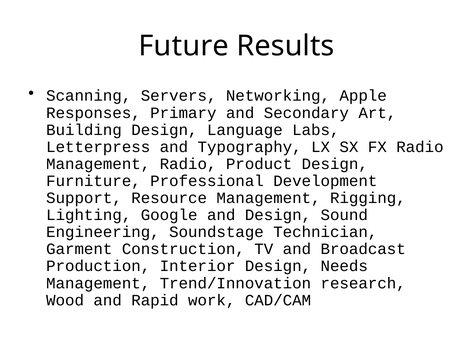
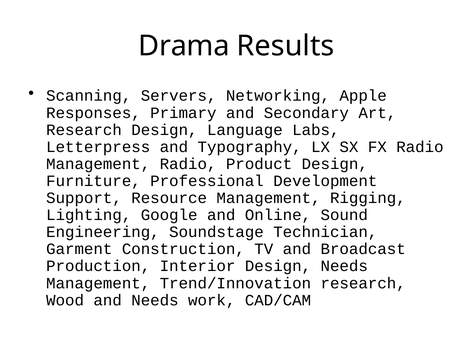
Future: Future -> Drama (184, 46)
Building: Building -> Research (84, 130)
and Design: Design -> Online (278, 215)
and Rapid: Rapid -> Needs (155, 300)
